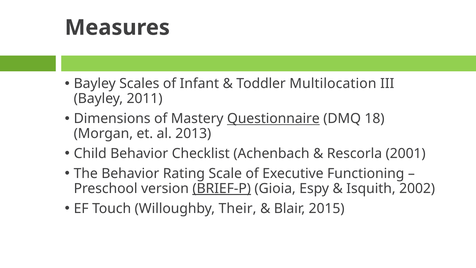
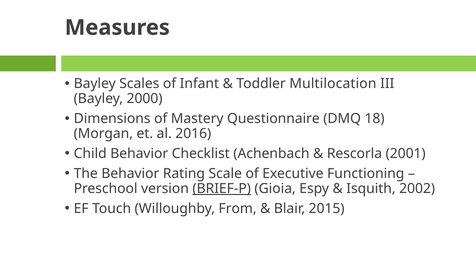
2011: 2011 -> 2000 (145, 99)
Questionnaire underline: present -> none (273, 119)
2013: 2013 -> 2016 (193, 134)
Their: Their -> From (238, 208)
